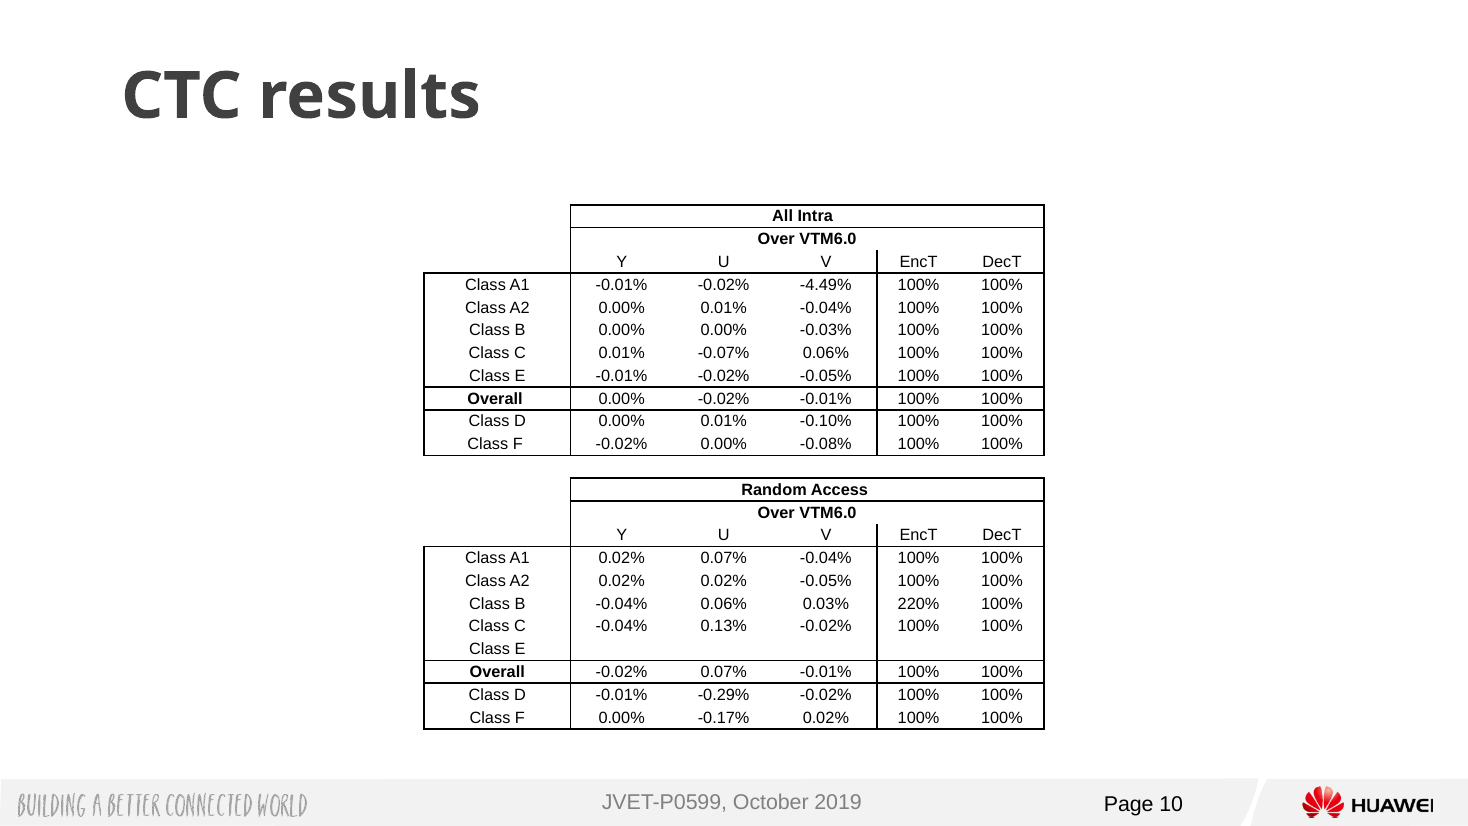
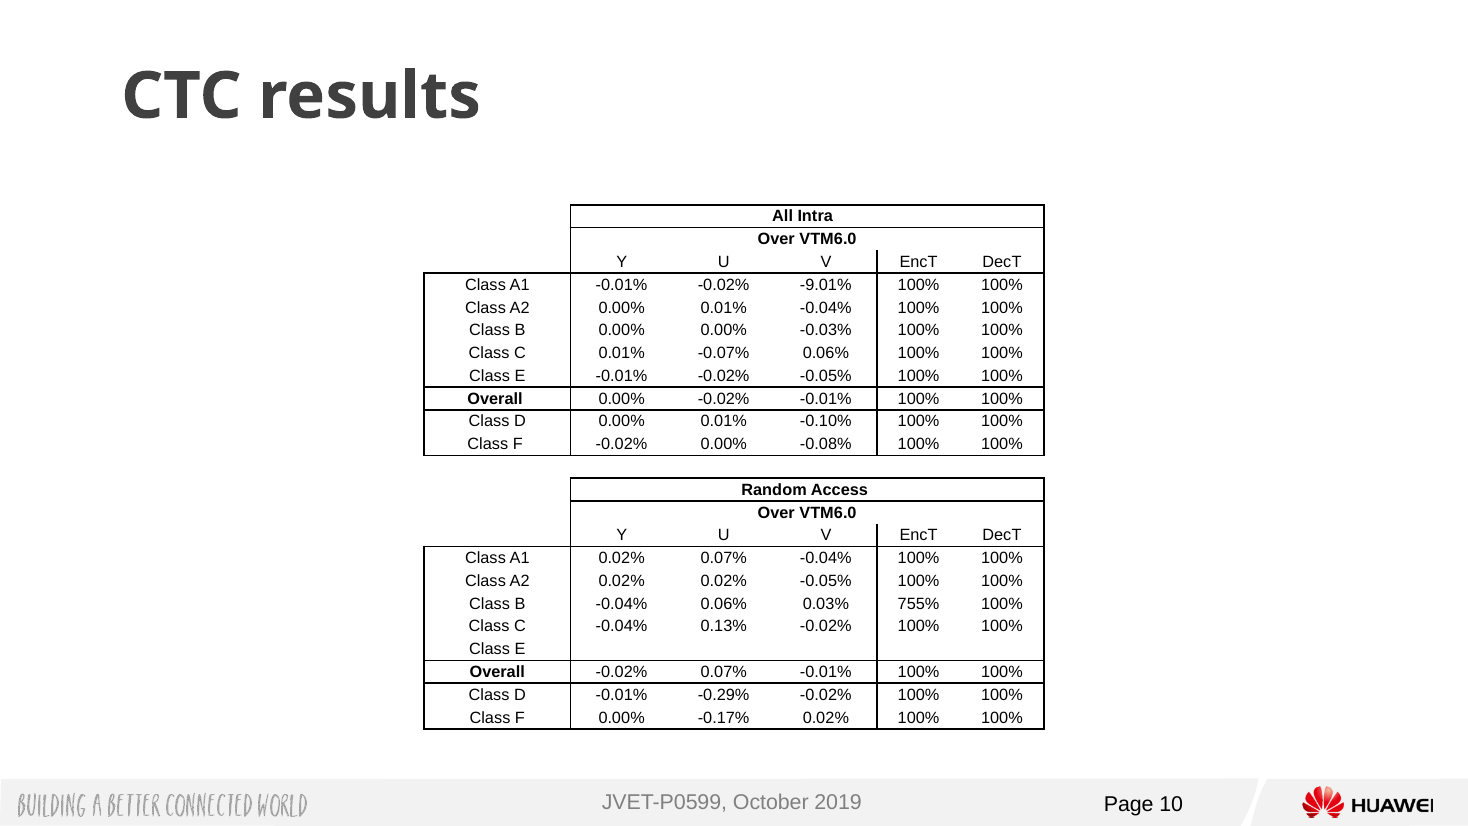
-4.49%: -4.49% -> -9.01% (826, 285)
220%: 220% -> 755% (919, 604)
